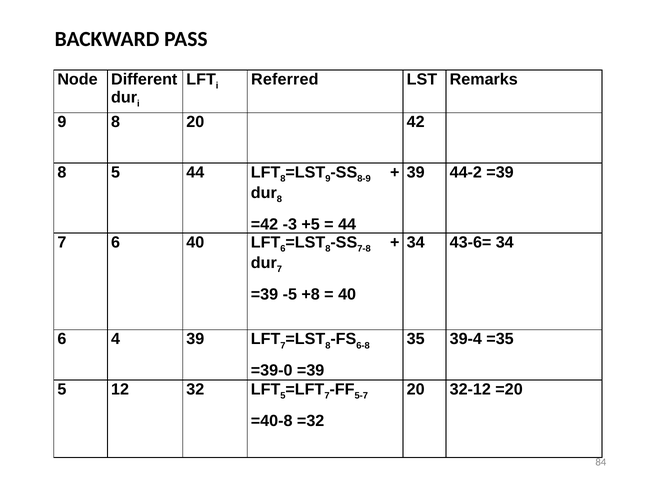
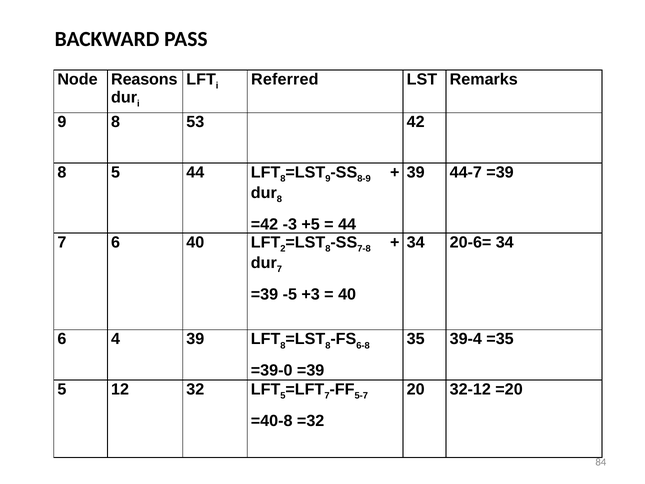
Different: Different -> Reasons (144, 79)
8 20: 20 -> 53 (195, 122)
44-2: 44-2 -> 44-7 (466, 172)
6: 6 -> 2 (283, 248)
43-6=: 43-6= -> 20-6= (471, 242)
+8: +8 -> +3 (311, 294)
7: 7 -> 8 (283, 345)
